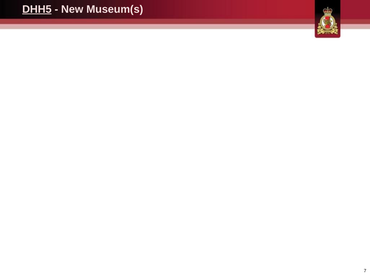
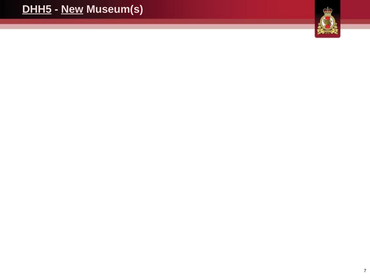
New underline: none -> present (72, 9)
